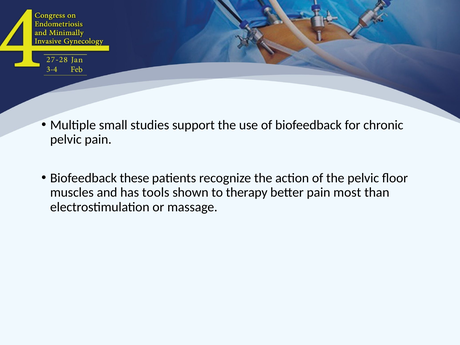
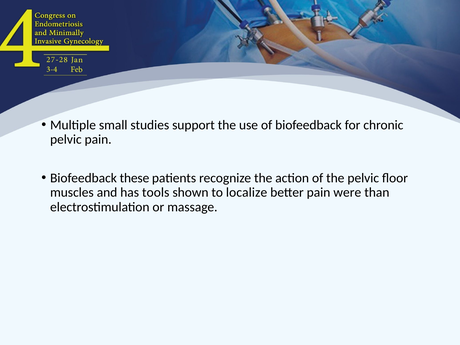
therapy: therapy -> localize (247, 193)
most: most -> were (347, 193)
